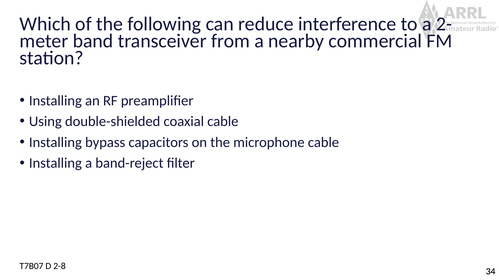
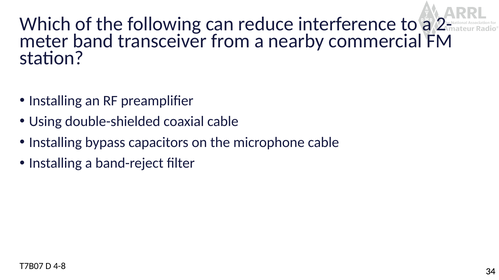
2-8: 2-8 -> 4-8 (60, 267)
